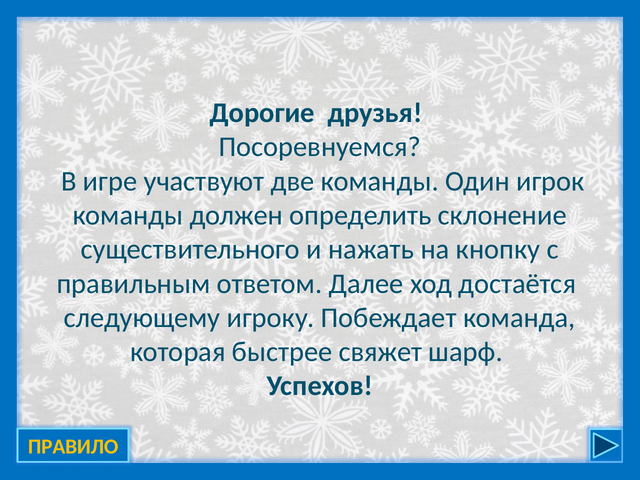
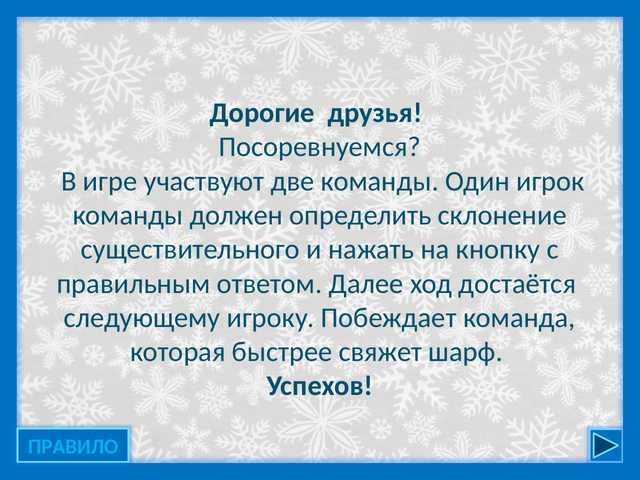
ПРАВИЛО colour: yellow -> light blue (73, 447)
